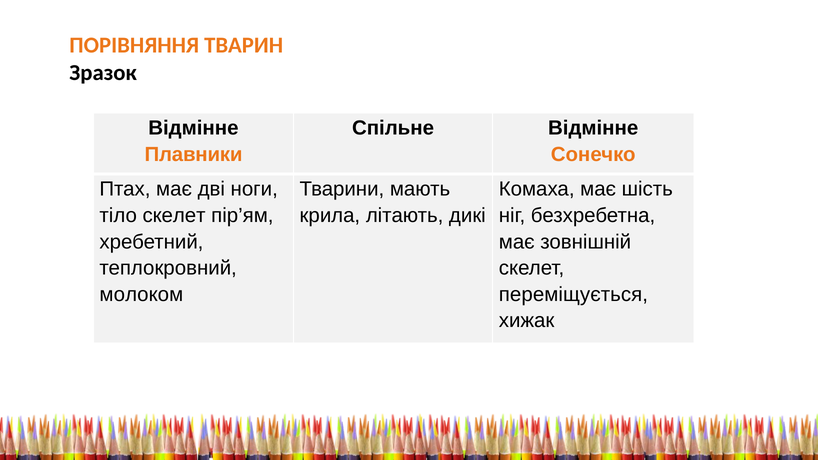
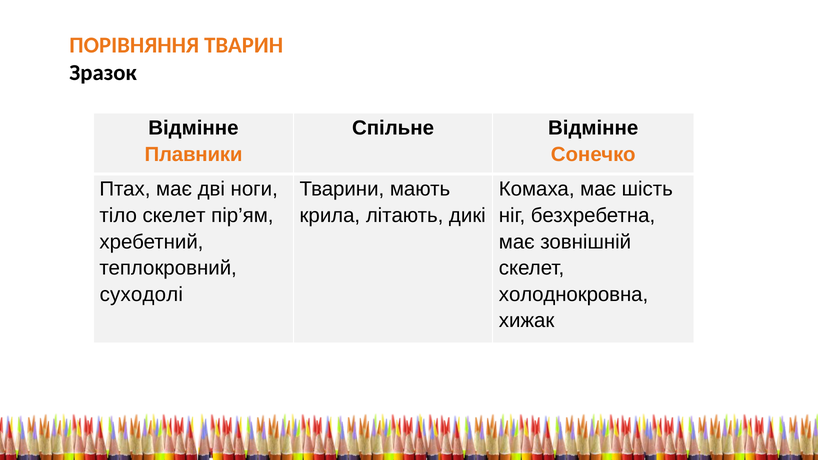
молоком: молоком -> суходолі (141, 294)
переміщується: переміщується -> холоднокровна (574, 294)
